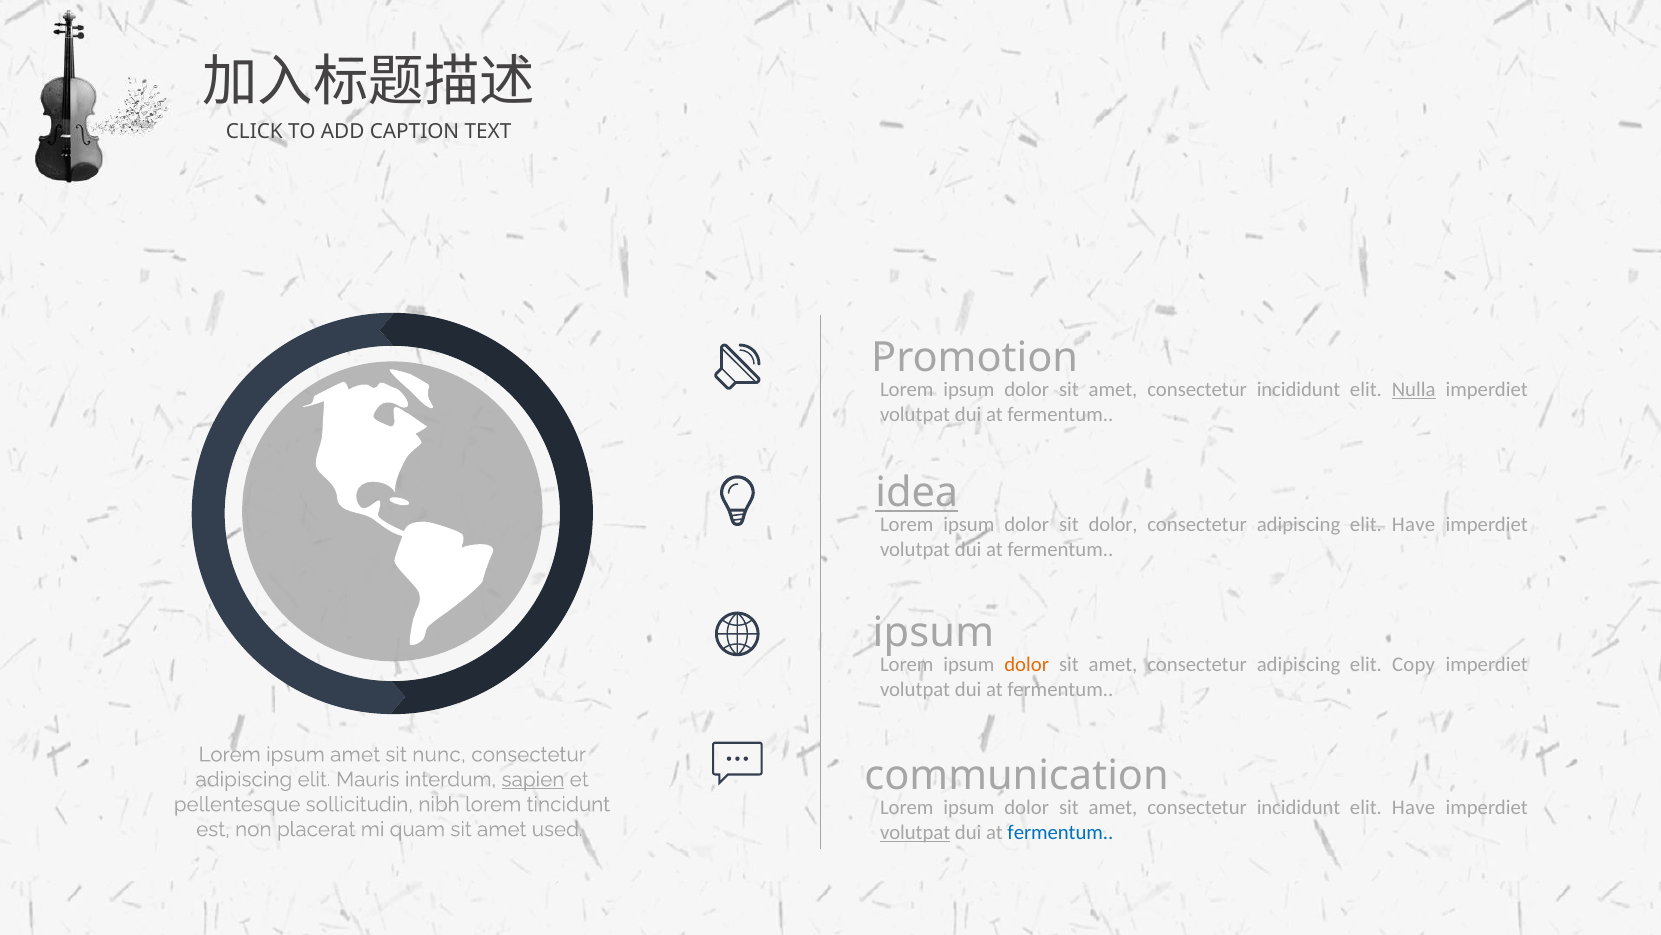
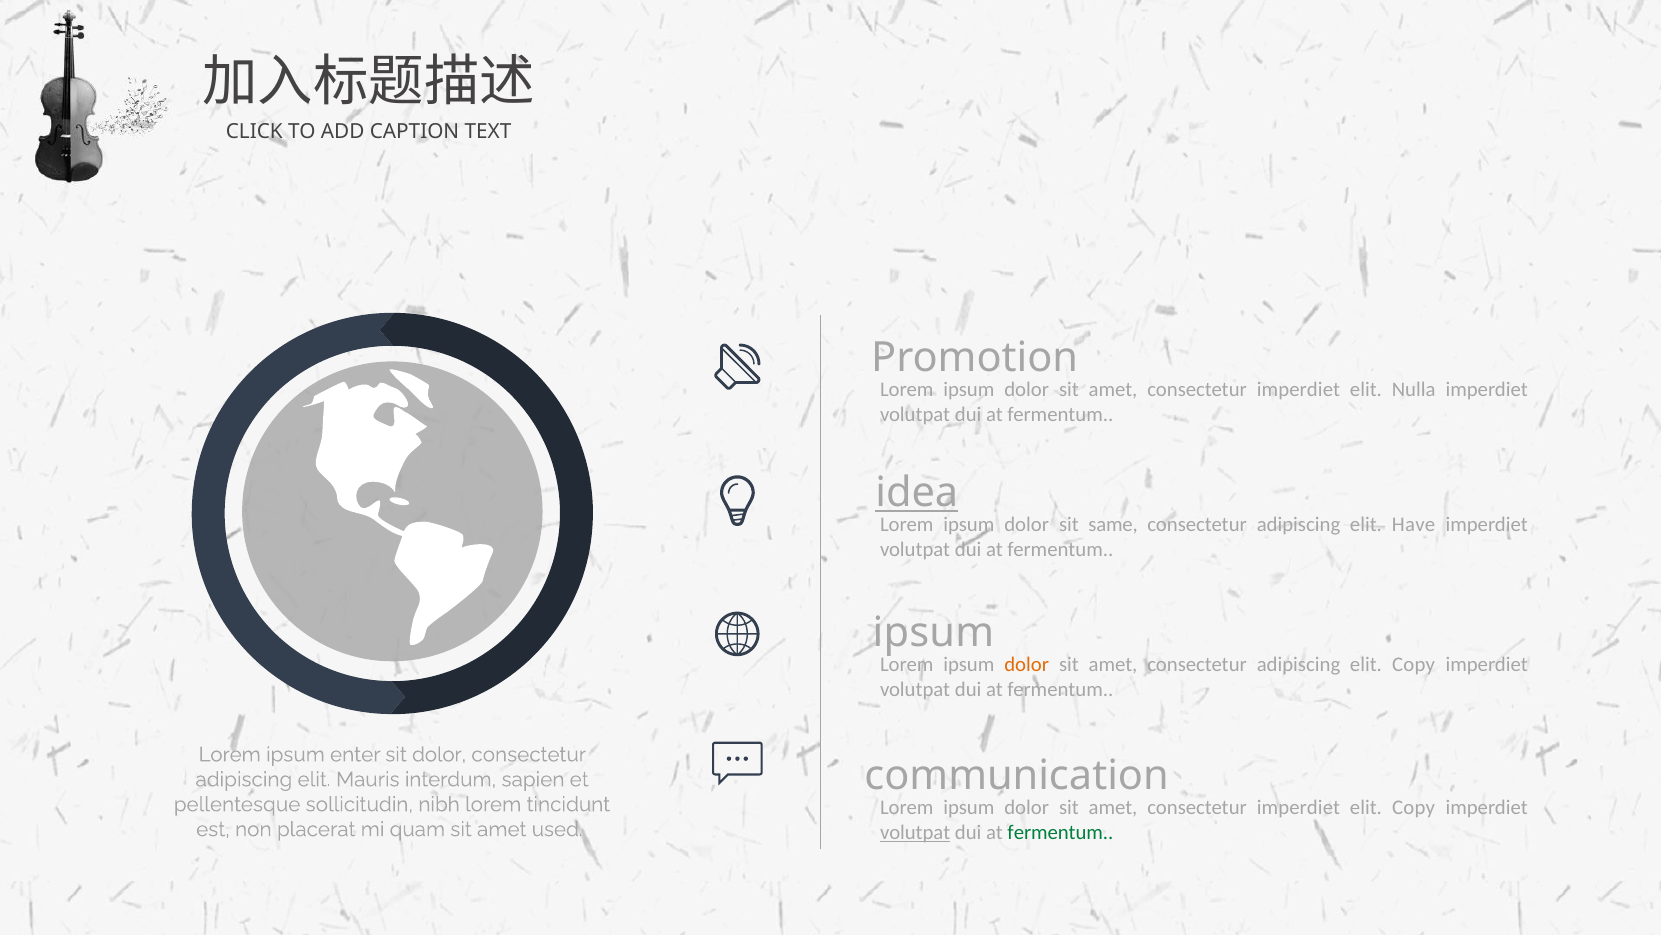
incididunt: incididunt -> imperdiet (1298, 390)
Nulla underline: present -> none (1414, 390)
sit dolor: dolor -> same (1113, 525)
ipsum amet: amet -> enter (355, 754)
sit nunc: nunc -> dolor (439, 754)
sapien underline: present -> none (533, 779)
incididunt: incididunt -> imperdiet (1298, 807)
Have: Have -> Copy (1414, 807)
fermentum colour: blue -> green (1060, 832)
